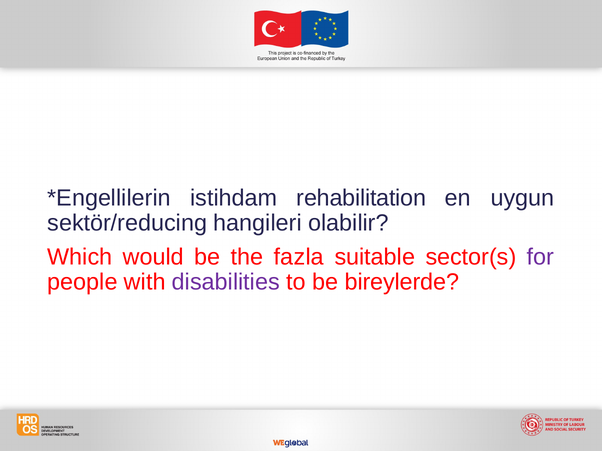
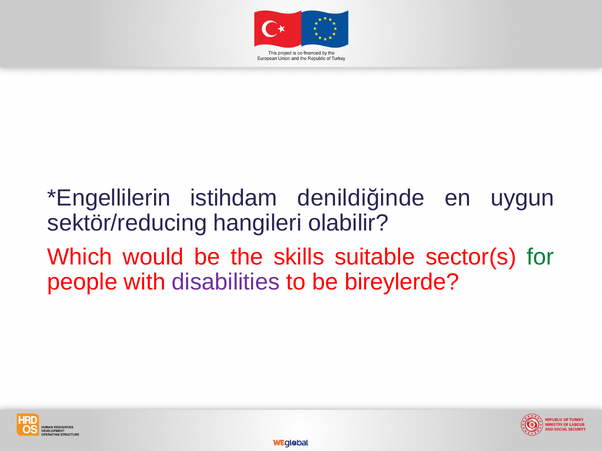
rehabilitation: rehabilitation -> denildiğinde (361, 198)
fazla: fazla -> skills (299, 257)
for colour: purple -> green (540, 257)
